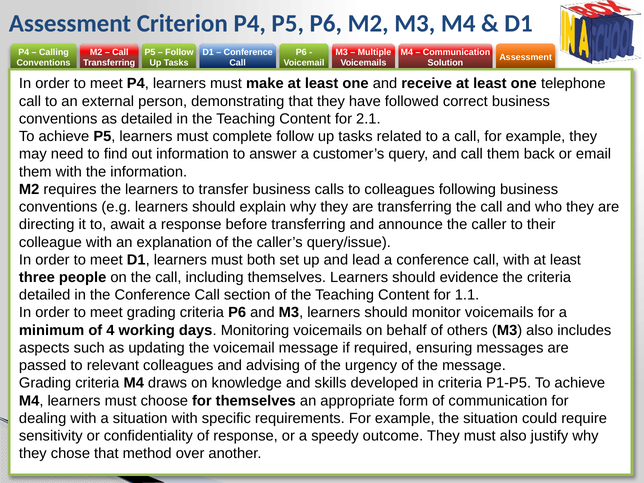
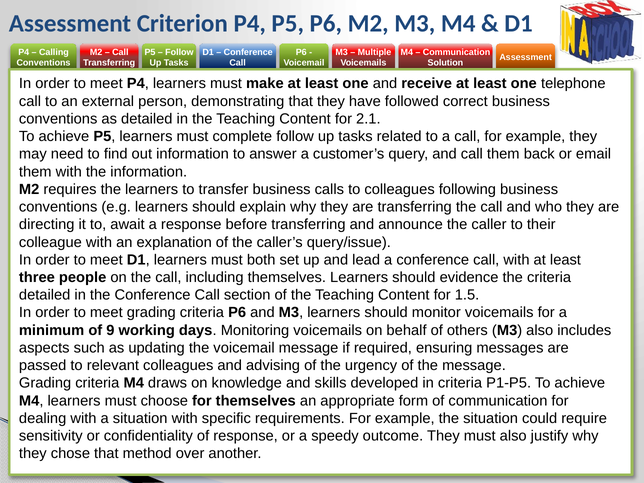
1.1: 1.1 -> 1.5 (467, 295)
4: 4 -> 9 (110, 330)
